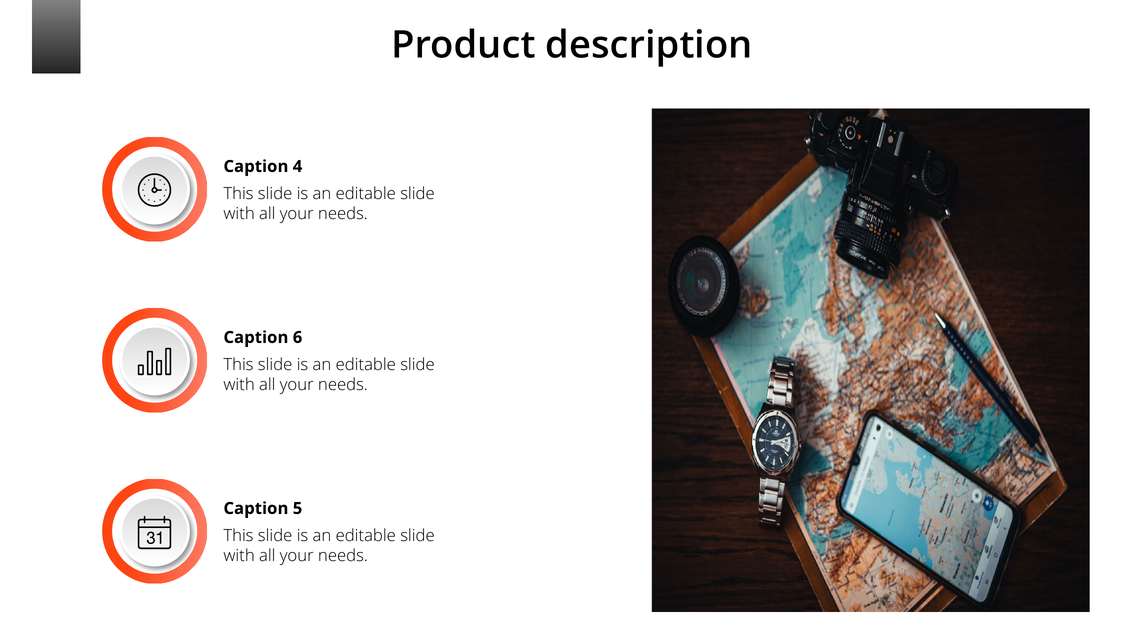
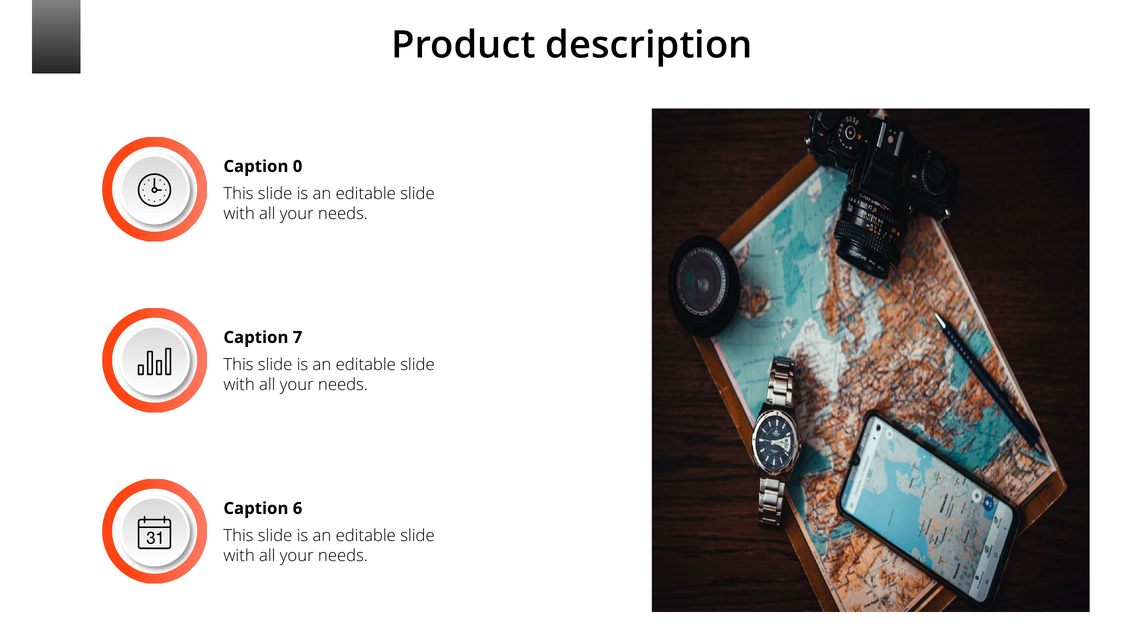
4: 4 -> 0 (298, 167)
6: 6 -> 7 (298, 338)
5: 5 -> 6 (298, 509)
